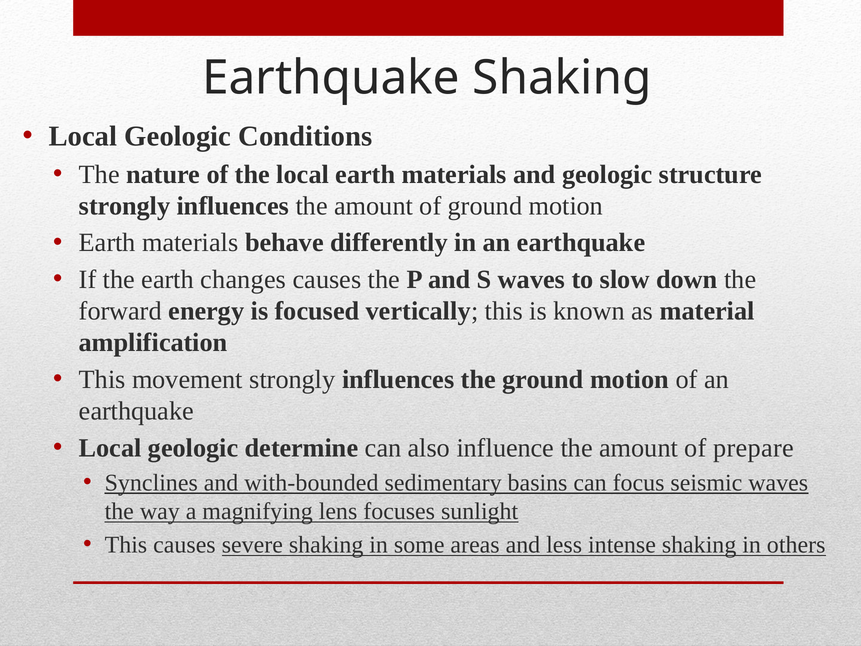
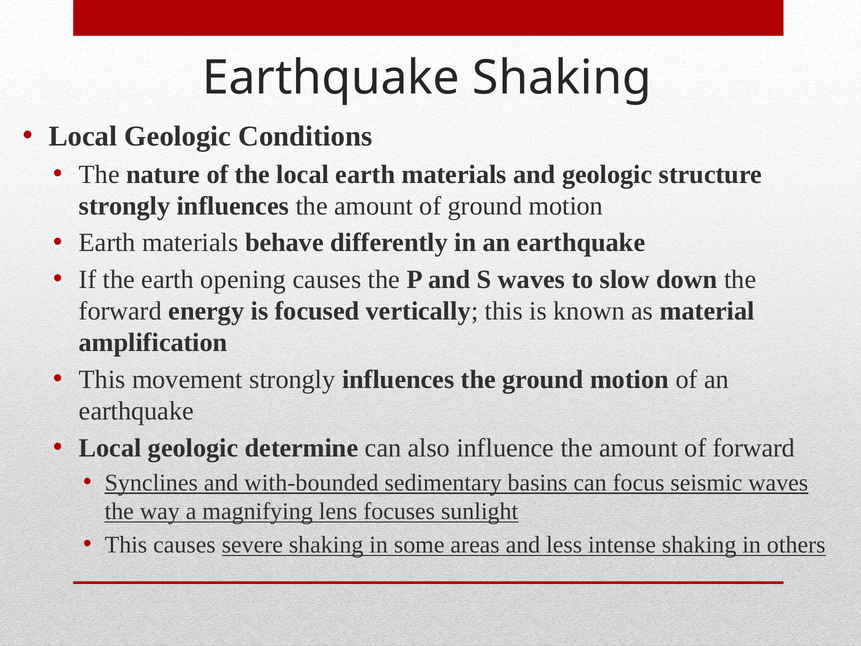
changes: changes -> opening (243, 279)
of prepare: prepare -> forward (754, 448)
